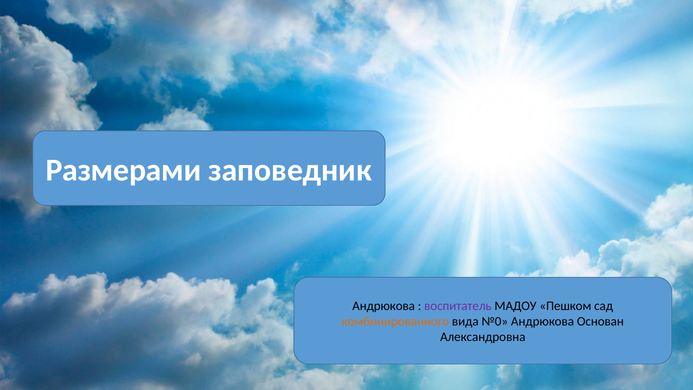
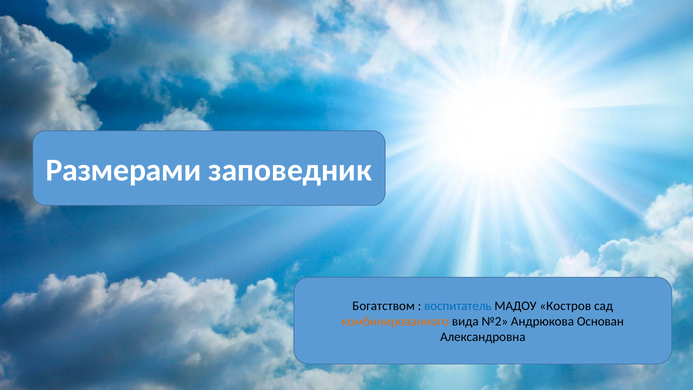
Андрюкова: Андрюкова -> Богатством (384, 306)
воспитатель colour: purple -> blue (458, 306)
Пешком: Пешком -> Костров (565, 306)
№0: №0 -> №2 (495, 321)
